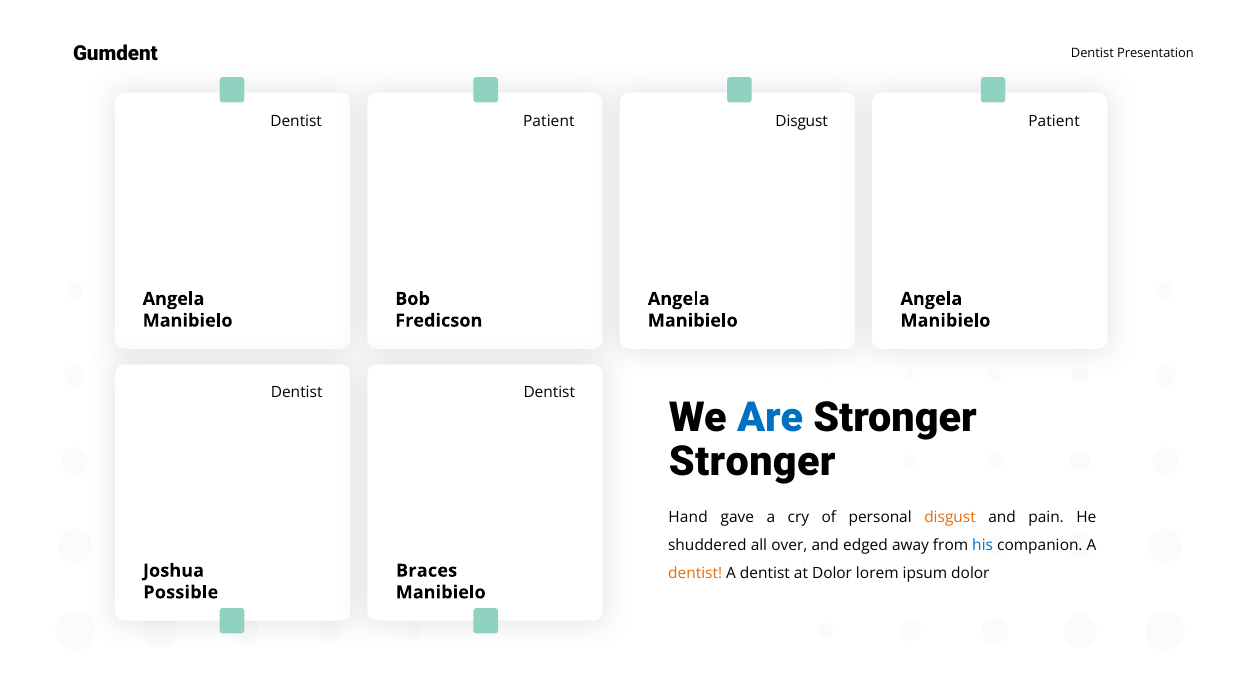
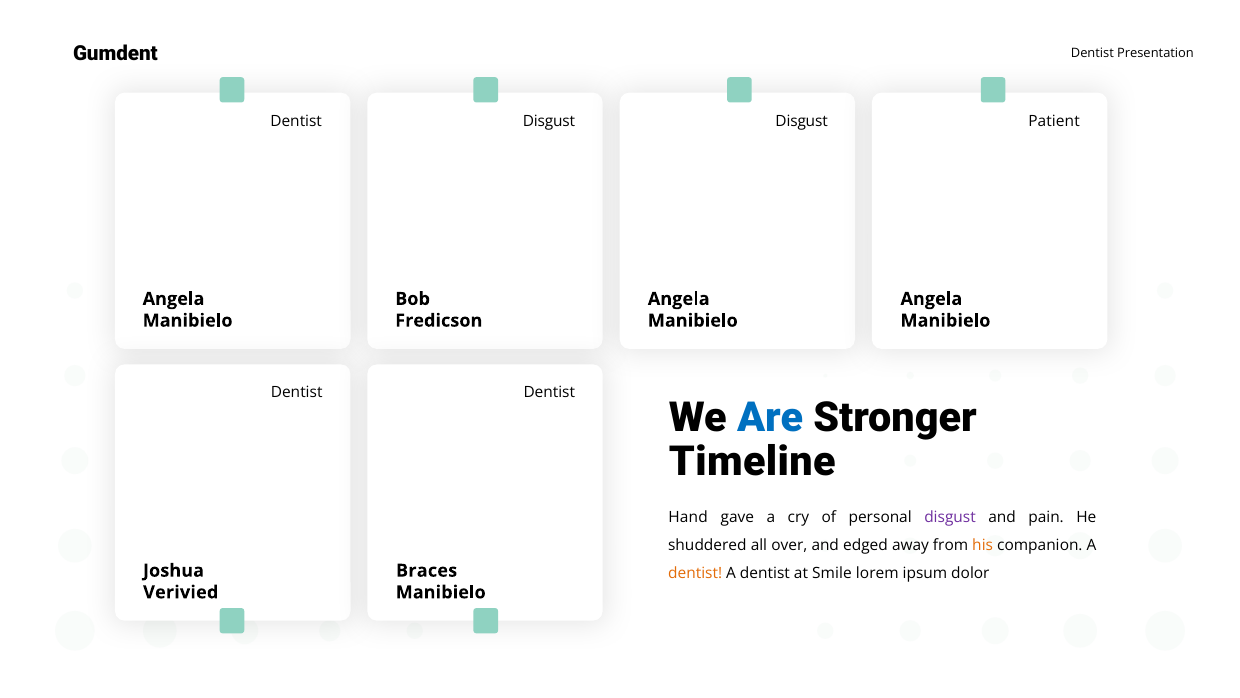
Patient: Patient -> Disgust (549, 121)
Stronger: Stronger -> Timeline (752, 462)
disgust colour: orange -> purple (950, 517)
his colour: blue -> orange (983, 545)
at Dolor: Dolor -> Smile (832, 573)
Possible: Possible -> Verivied (181, 592)
